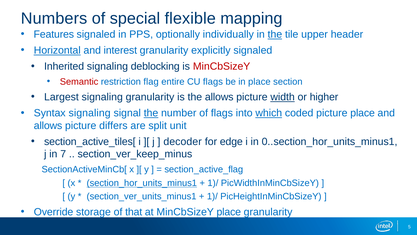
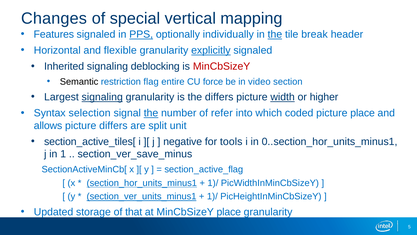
Numbers: Numbers -> Changes (54, 18)
flexible: flexible -> vertical (190, 18)
PPS underline: none -> present (141, 34)
upper: upper -> break (315, 34)
Horizontal underline: present -> none (57, 50)
interest: interest -> flexible (120, 50)
explicitly underline: none -> present (211, 50)
Semantic colour: red -> black (79, 82)
CU flags: flags -> force (213, 82)
in place: place -> video (259, 82)
signaling underline: none -> present (102, 97)
the allows: allows -> differs (219, 97)
Syntax signaling: signaling -> selection (90, 113)
of flags: flags -> refer (222, 113)
which underline: present -> none (269, 113)
decoder: decoder -> negative (183, 141)
edge: edge -> tools (231, 141)
7: 7 -> 1 (63, 154)
section_ver_keep_minus: section_ver_keep_minus -> section_ver_save_minus (135, 154)
section_ver_units_minus1 underline: none -> present (142, 196)
Override: Override -> Updated (54, 212)
